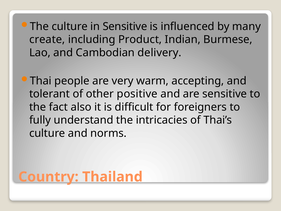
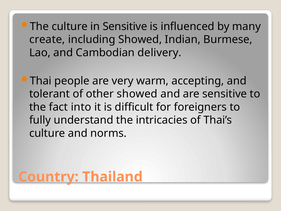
including Product: Product -> Showed (140, 39)
other positive: positive -> showed (137, 94)
also: also -> into (81, 107)
